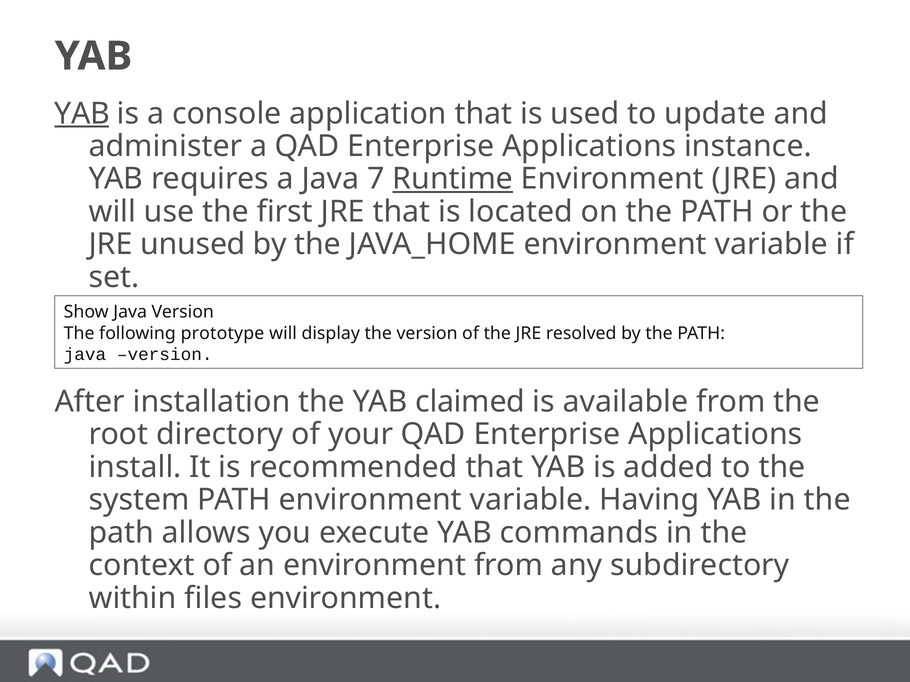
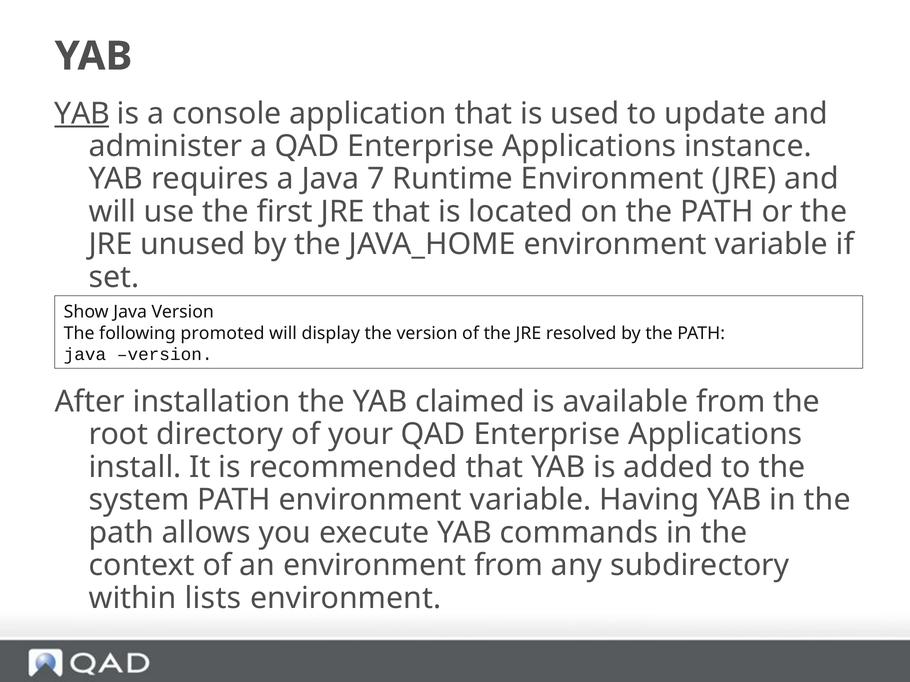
Runtime underline: present -> none (453, 179)
prototype: prototype -> promoted (223, 334)
files: files -> lists (213, 599)
